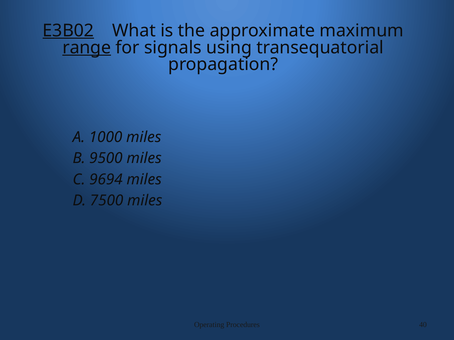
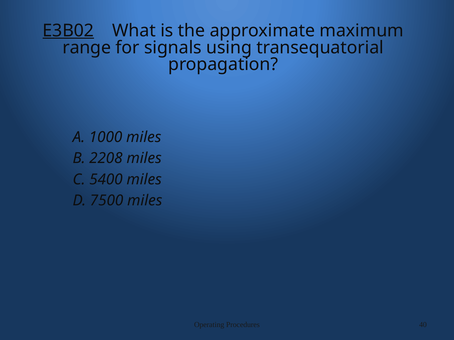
range underline: present -> none (87, 48)
9500: 9500 -> 2208 (106, 158)
9694: 9694 -> 5400 (106, 180)
